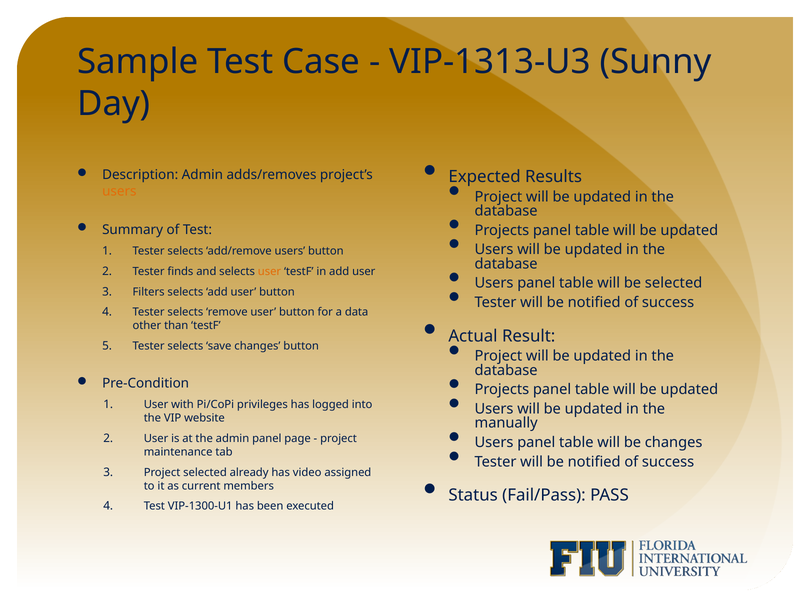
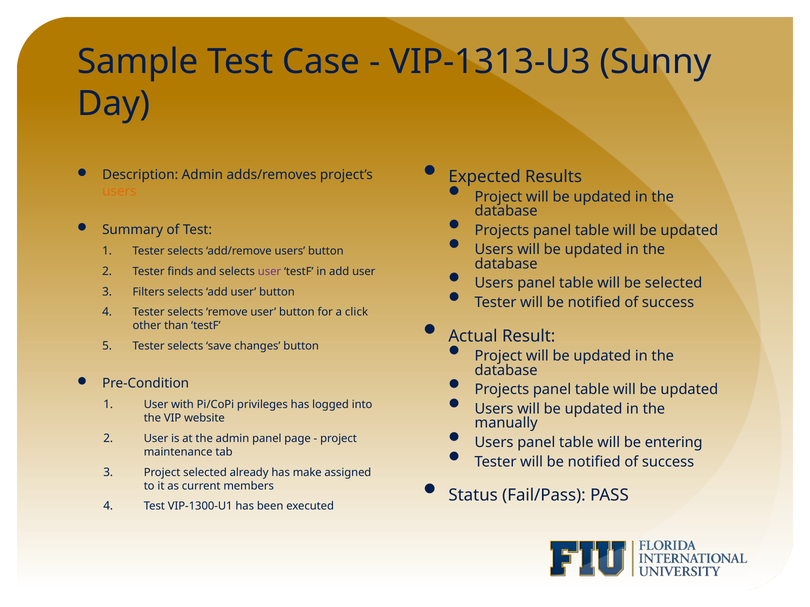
user colour: orange -> purple (269, 272)
data: data -> click (356, 312)
be changes: changes -> entering (674, 443)
video: video -> make (307, 473)
